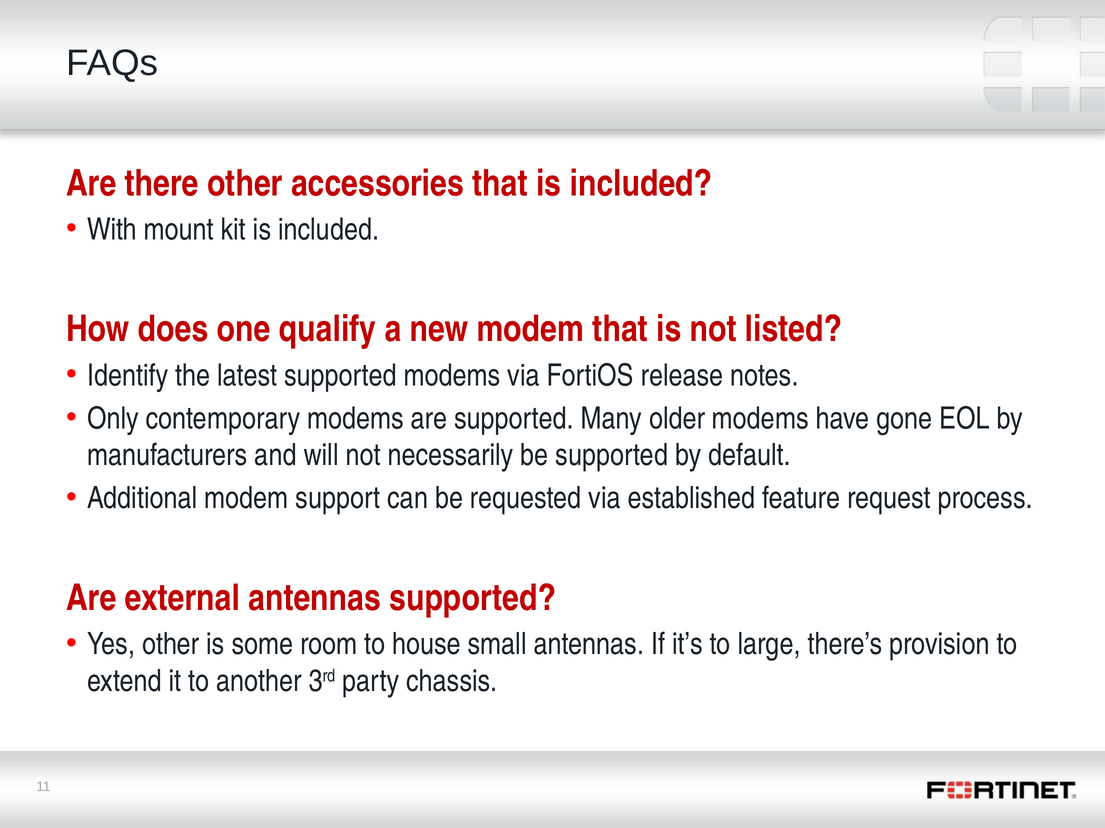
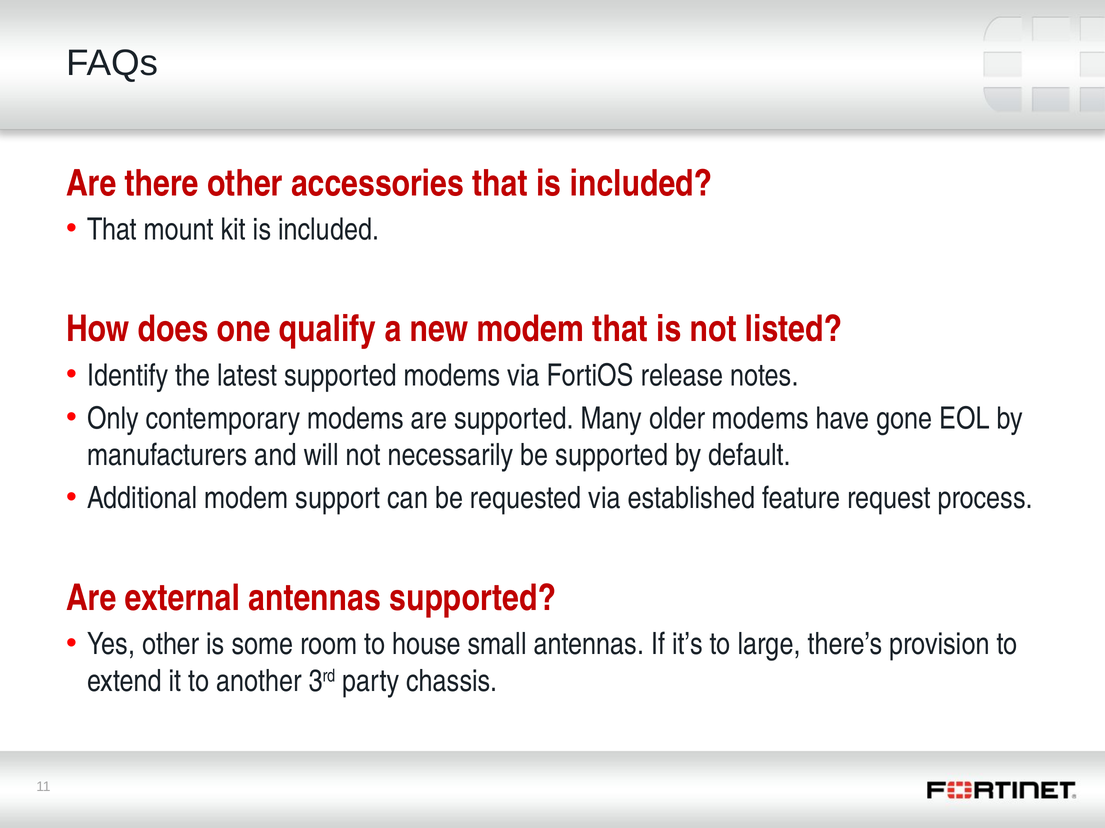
With: With -> That (112, 230)
